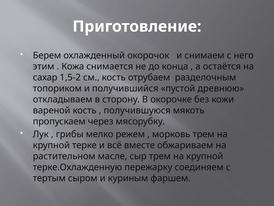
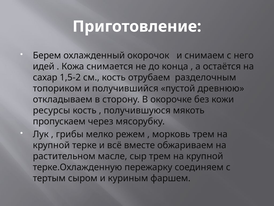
этим: этим -> идей (44, 66)
вареной: вареной -> ресурсы (52, 110)
